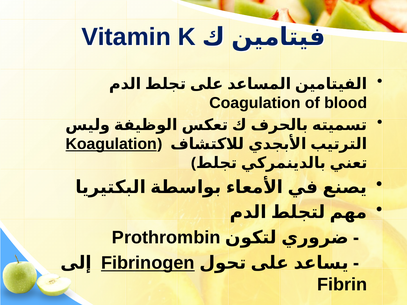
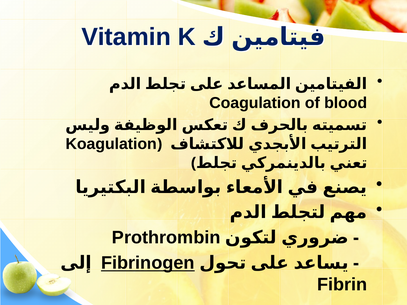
Koagulation underline: present -> none (111, 144)
